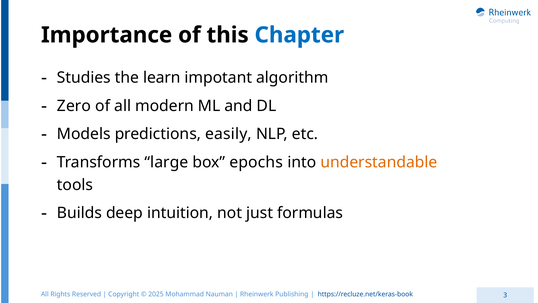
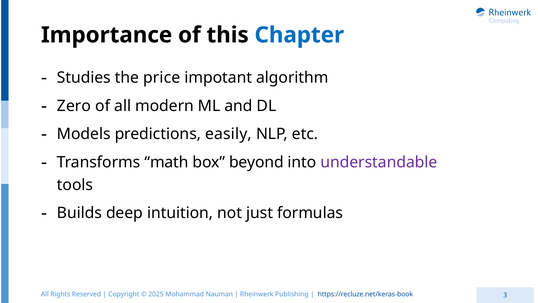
learn: learn -> price (162, 78)
large: large -> math (167, 162)
epochs: epochs -> beyond (256, 162)
understandable colour: orange -> purple (379, 162)
